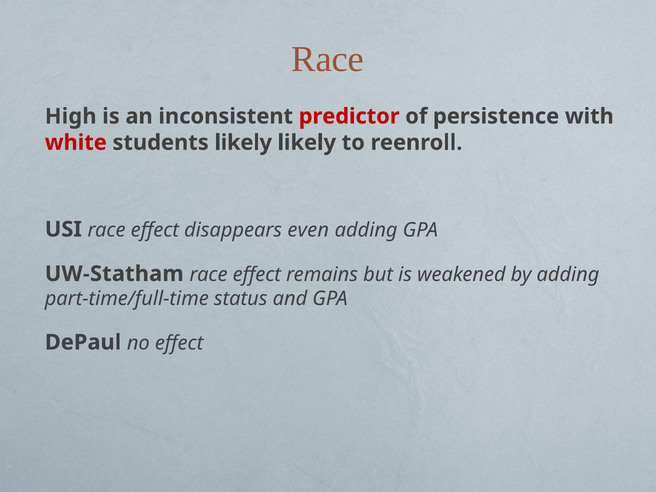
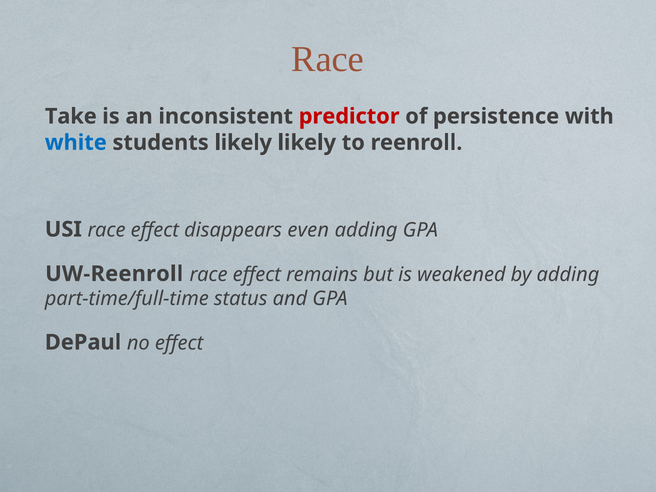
High: High -> Take (71, 116)
white colour: red -> blue (76, 143)
UW-Statham: UW-Statham -> UW-Reenroll (114, 274)
